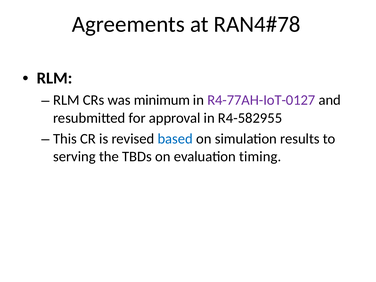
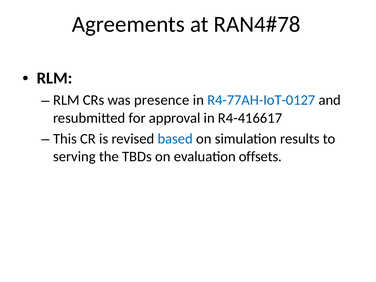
minimum: minimum -> presence (162, 100)
R4-77AH-IoT-0127 colour: purple -> blue (261, 100)
R4-582955: R4-582955 -> R4-416617 (250, 118)
timing: timing -> offsets (260, 157)
